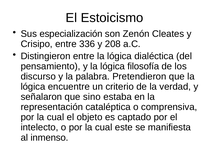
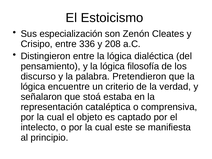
sino: sino -> stoá (92, 97)
inmenso: inmenso -> principio (49, 138)
